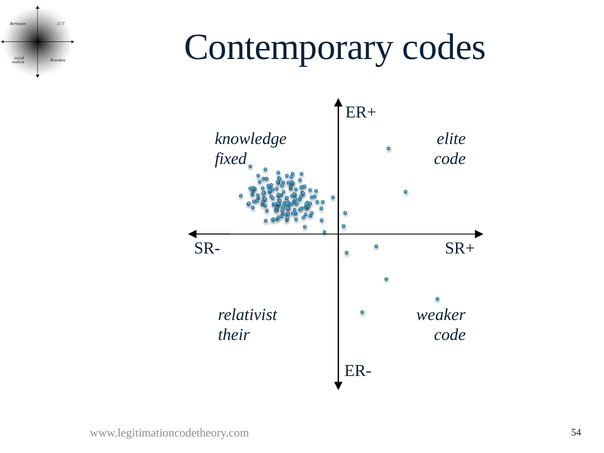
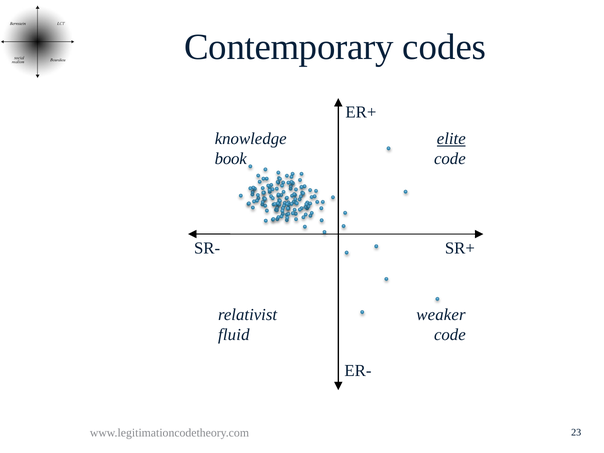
elite underline: none -> present (451, 139)
fixed: fixed -> book (231, 159)
their: their -> fluid (234, 335)
54: 54 -> 23 (576, 433)
